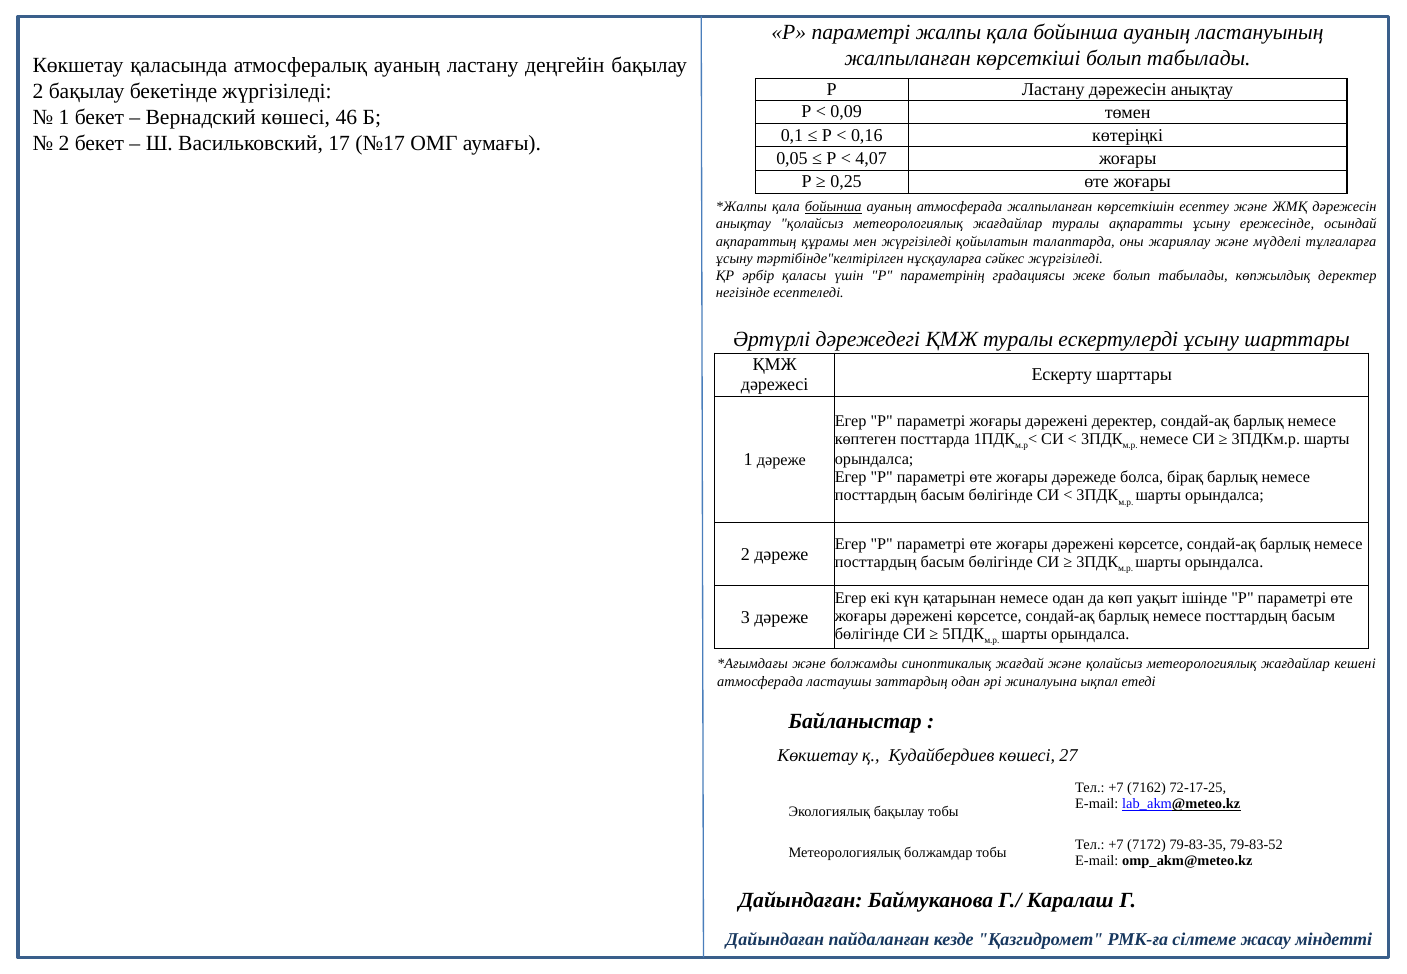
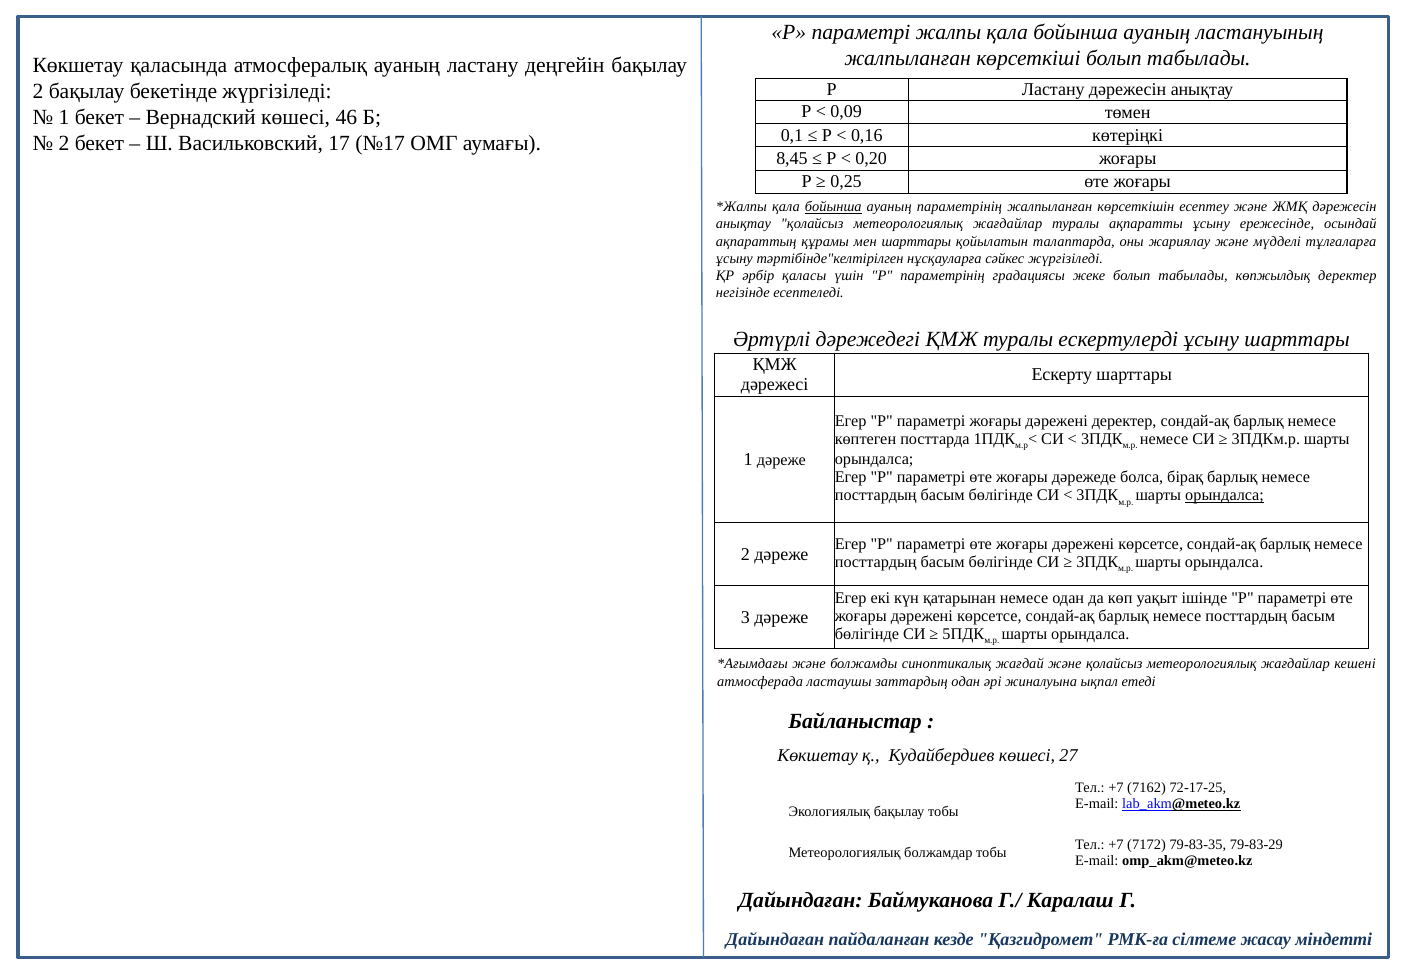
0,05: 0,05 -> 8,45 (792, 158)
4,07: 4,07 -> 0,20 (871, 158)
ауаның атмосферада: атмосферада -> параметрінің (959, 207)
мен жүргізіледі: жүргізіледі -> шарттары (916, 241)
орындалса underline: none -> present (1225, 496)
79-83-52: 79-83-52 -> 79-83-29 (1256, 844)
